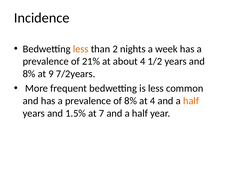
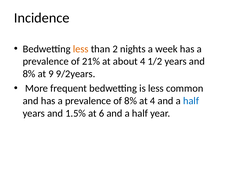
7/2years: 7/2years -> 9/2years (76, 74)
half colour: orange -> blue (191, 101)
7: 7 -> 6 (102, 113)
